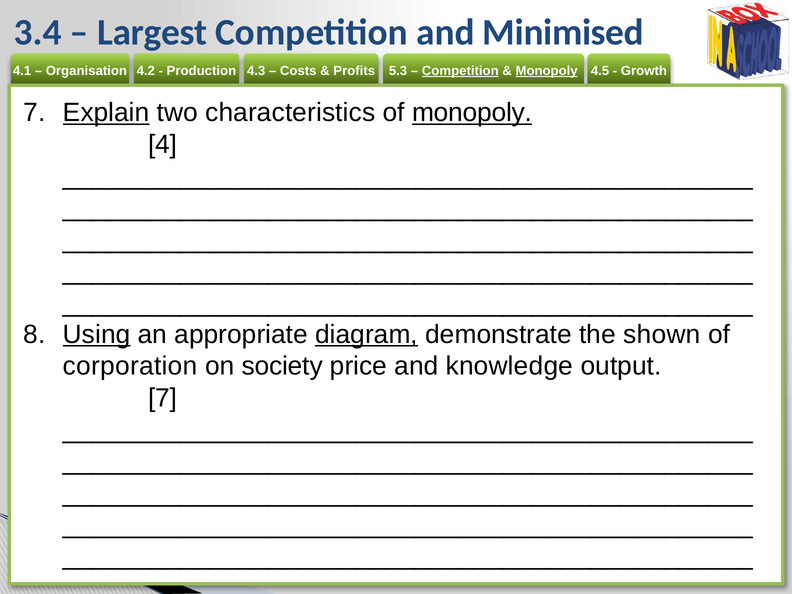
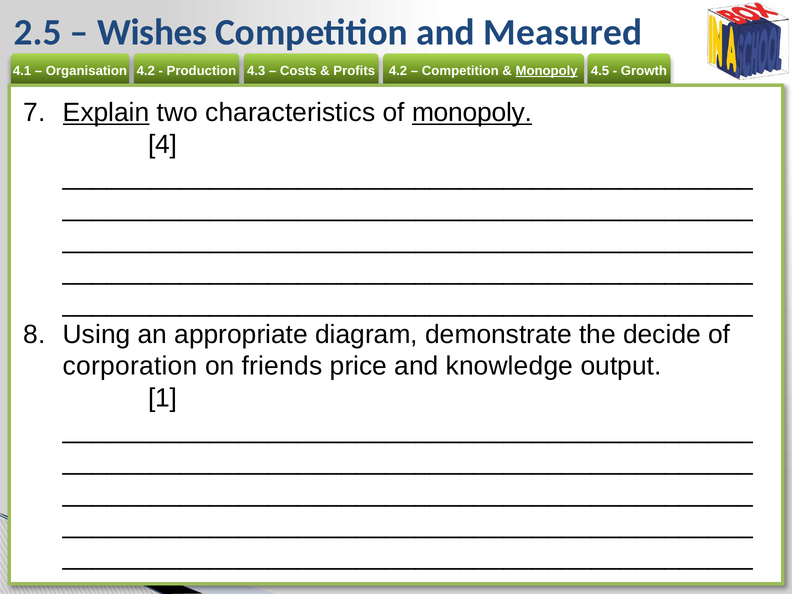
3.4: 3.4 -> 2.5 (38, 33)
Largest: Largest -> Wishes (152, 33)
Minimised: Minimised -> Measured (563, 33)
5.3: 5.3 -> 4.2 (398, 71)
Competition underline: present -> none (460, 71)
Using underline: present -> none (97, 334)
diagram underline: present -> none (366, 334)
shown: shown -> decide (662, 334)
society: society -> friends (282, 366)
7: 7 -> 1 (163, 398)
